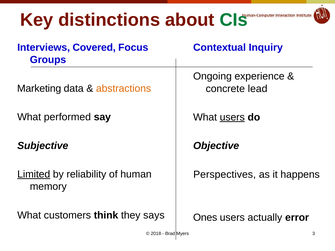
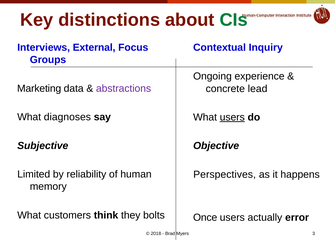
Covered: Covered -> External (94, 48)
abstractions colour: orange -> purple (124, 88)
performed: performed -> diagnoses (67, 117)
Limited underline: present -> none (34, 174)
says: says -> bolts (154, 215)
Ones: Ones -> Once (205, 218)
